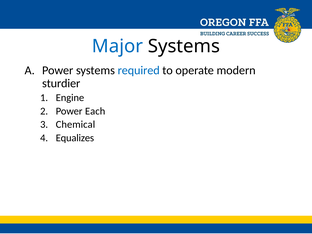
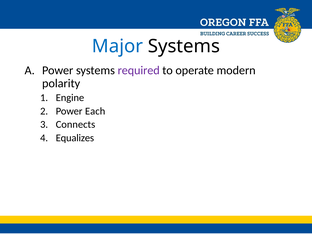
required colour: blue -> purple (139, 70)
sturdier: sturdier -> polarity (61, 83)
Chemical: Chemical -> Connects (75, 125)
